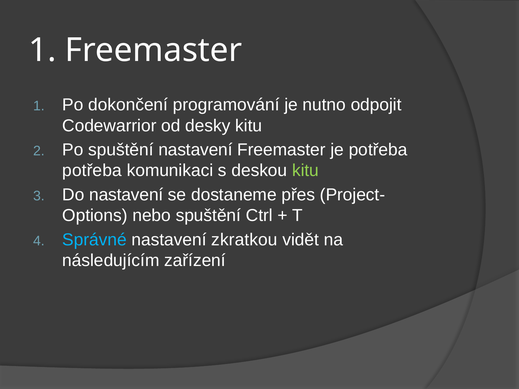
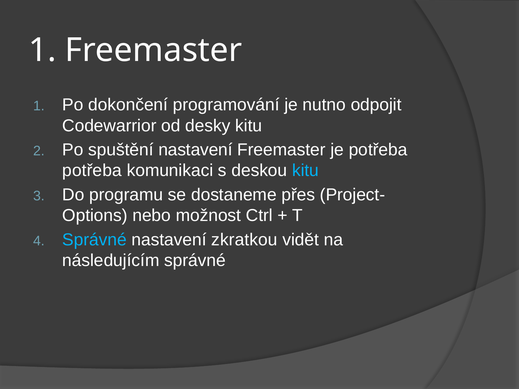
kitu colour: light green -> light blue (305, 171)
Do nastavení: nastavení -> programu (126, 195)
nebo spuštění: spuštění -> možnost (208, 216)
následujícím zařízení: zařízení -> správné (195, 261)
